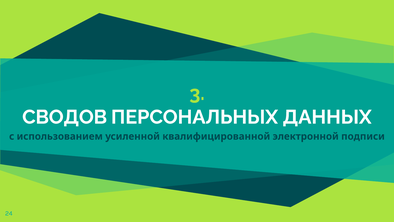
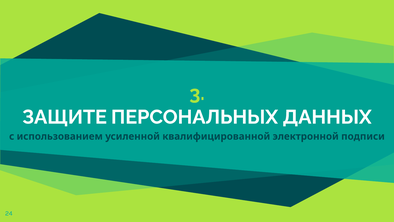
СВОДОВ: СВОДОВ -> ЗАЩИТЕ (65, 117)
